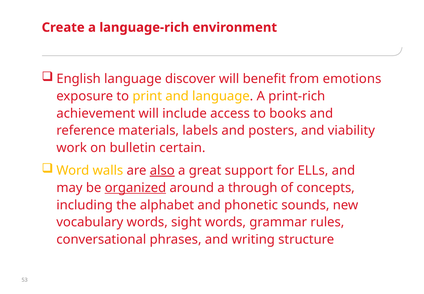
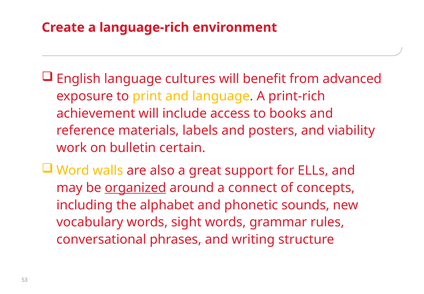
discover: discover -> cultures (190, 79)
emotions: emotions -> advanced (352, 79)
also underline: present -> none (162, 170)
through: through -> connect (253, 188)
